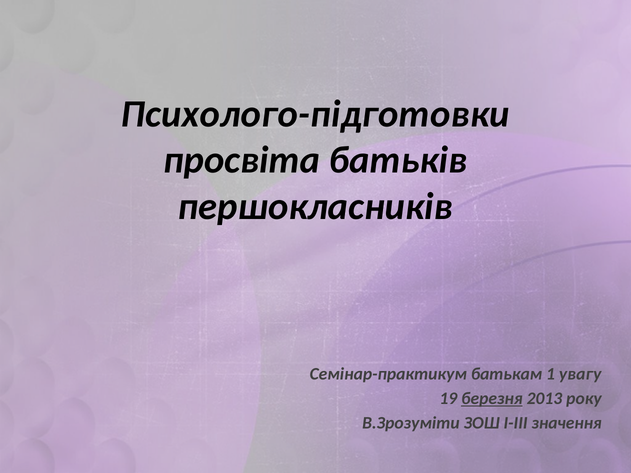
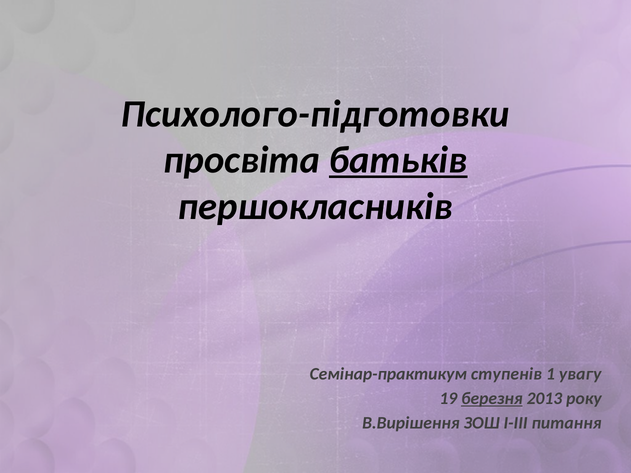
батьків underline: none -> present (398, 160)
батькам: батькам -> ступенів (506, 374)
В.Зрозуміти: В.Зрозуміти -> В.Вирішення (411, 423)
значення: значення -> питання (567, 423)
